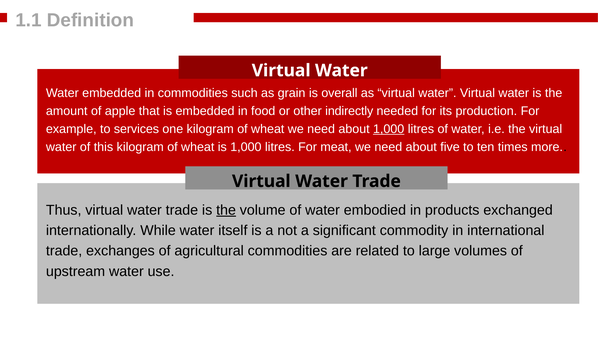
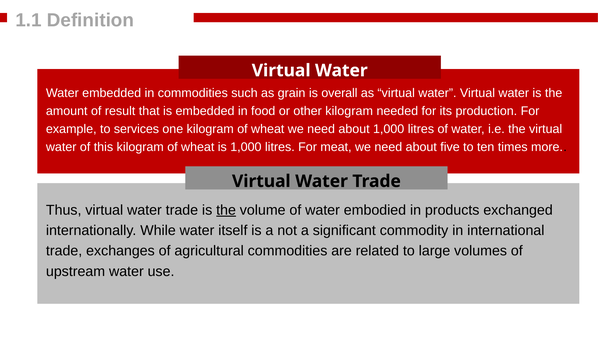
apple: apple -> result (120, 111)
other indirectly: indirectly -> kilogram (349, 111)
1,000 underline: present -> none (389, 129)
